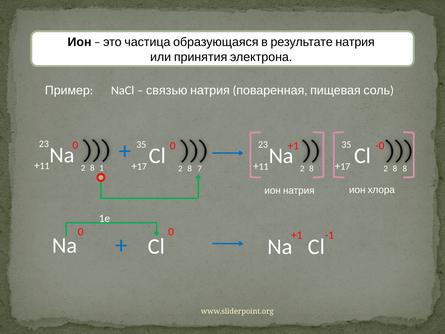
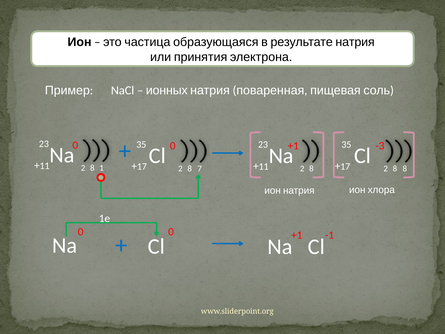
связью: связью -> ионных (167, 90)
-0: -0 -> -3 (380, 146)
